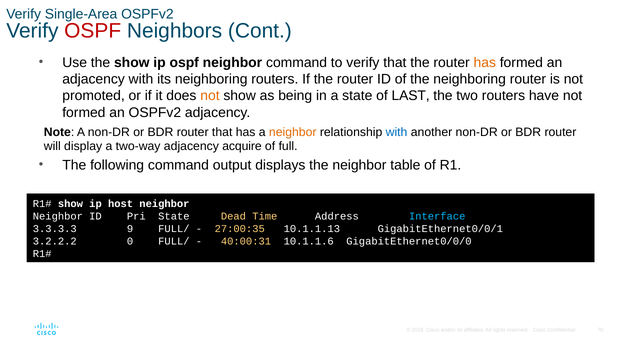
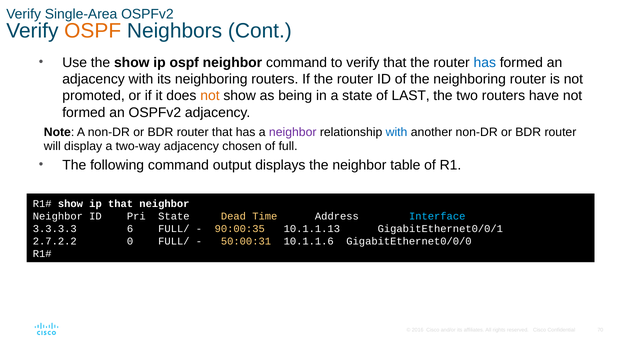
OSPF colour: red -> orange (93, 31)
has colour: orange -> blue (485, 63)
neighbor colour: orange -> purple (293, 133)
acquire: acquire -> chosen (242, 146)
ip host: host -> that (121, 204)
9: 9 -> 6 (130, 229)
27:00:35: 27:00:35 -> 90:00:35 (240, 229)
3.2.2.2: 3.2.2.2 -> 2.7.2.2 (55, 242)
40:00:31: 40:00:31 -> 50:00:31 (246, 242)
